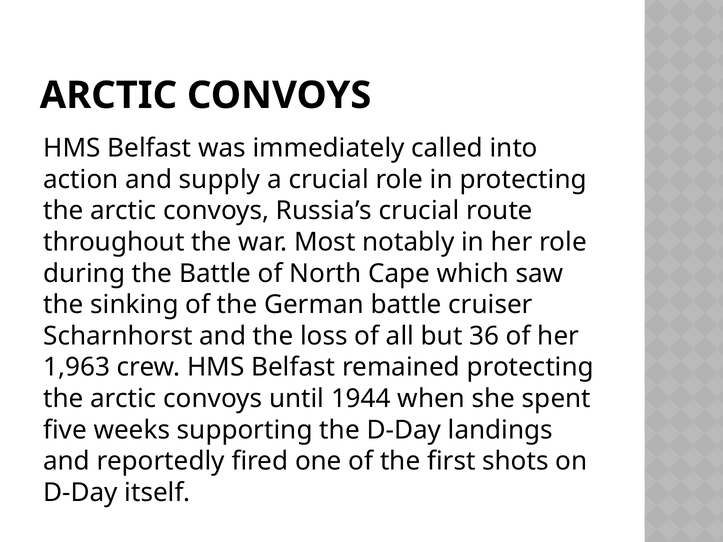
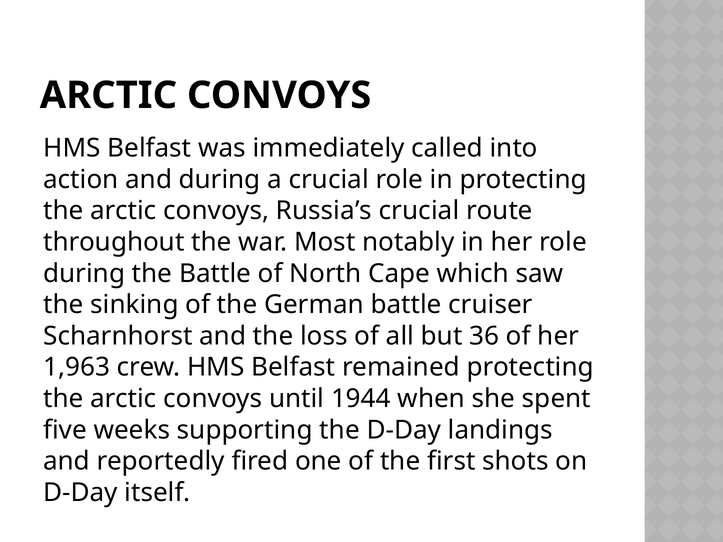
and supply: supply -> during (220, 180)
